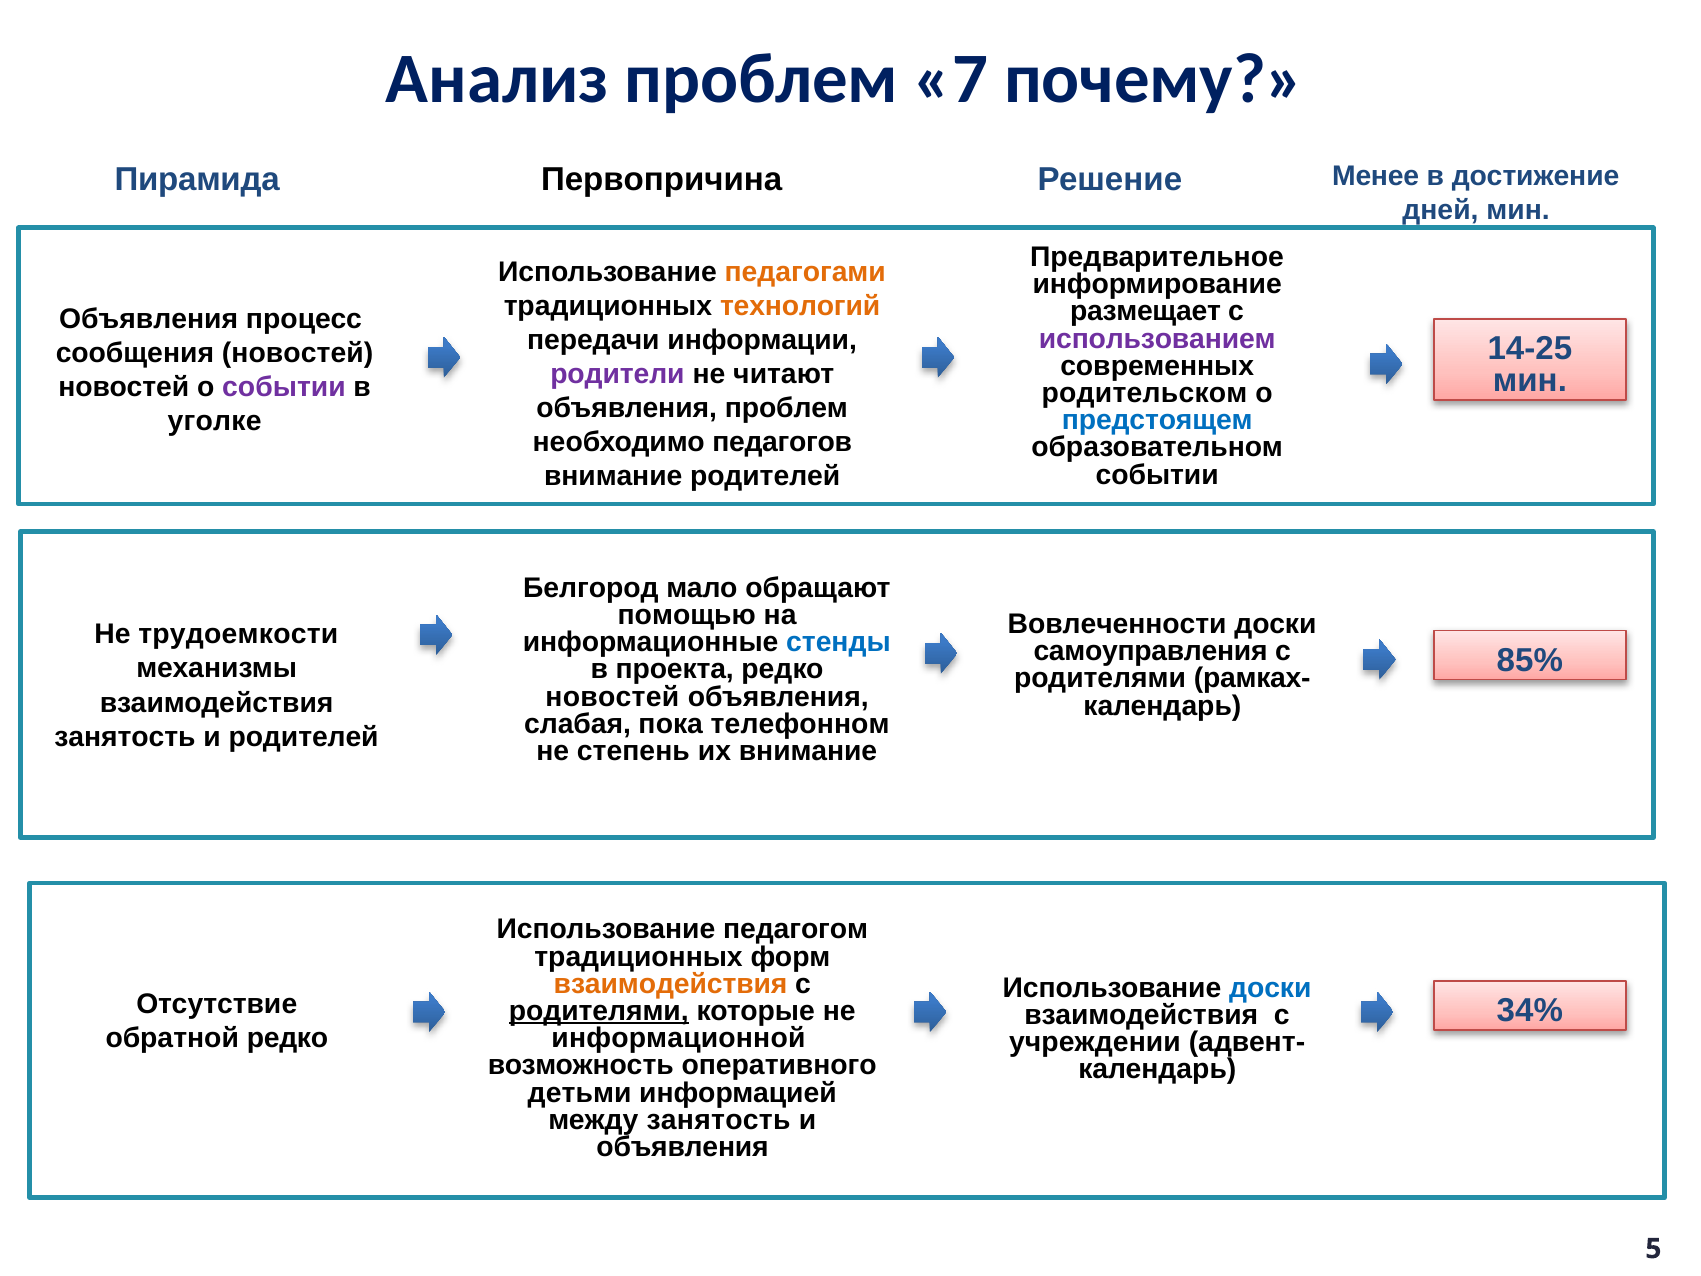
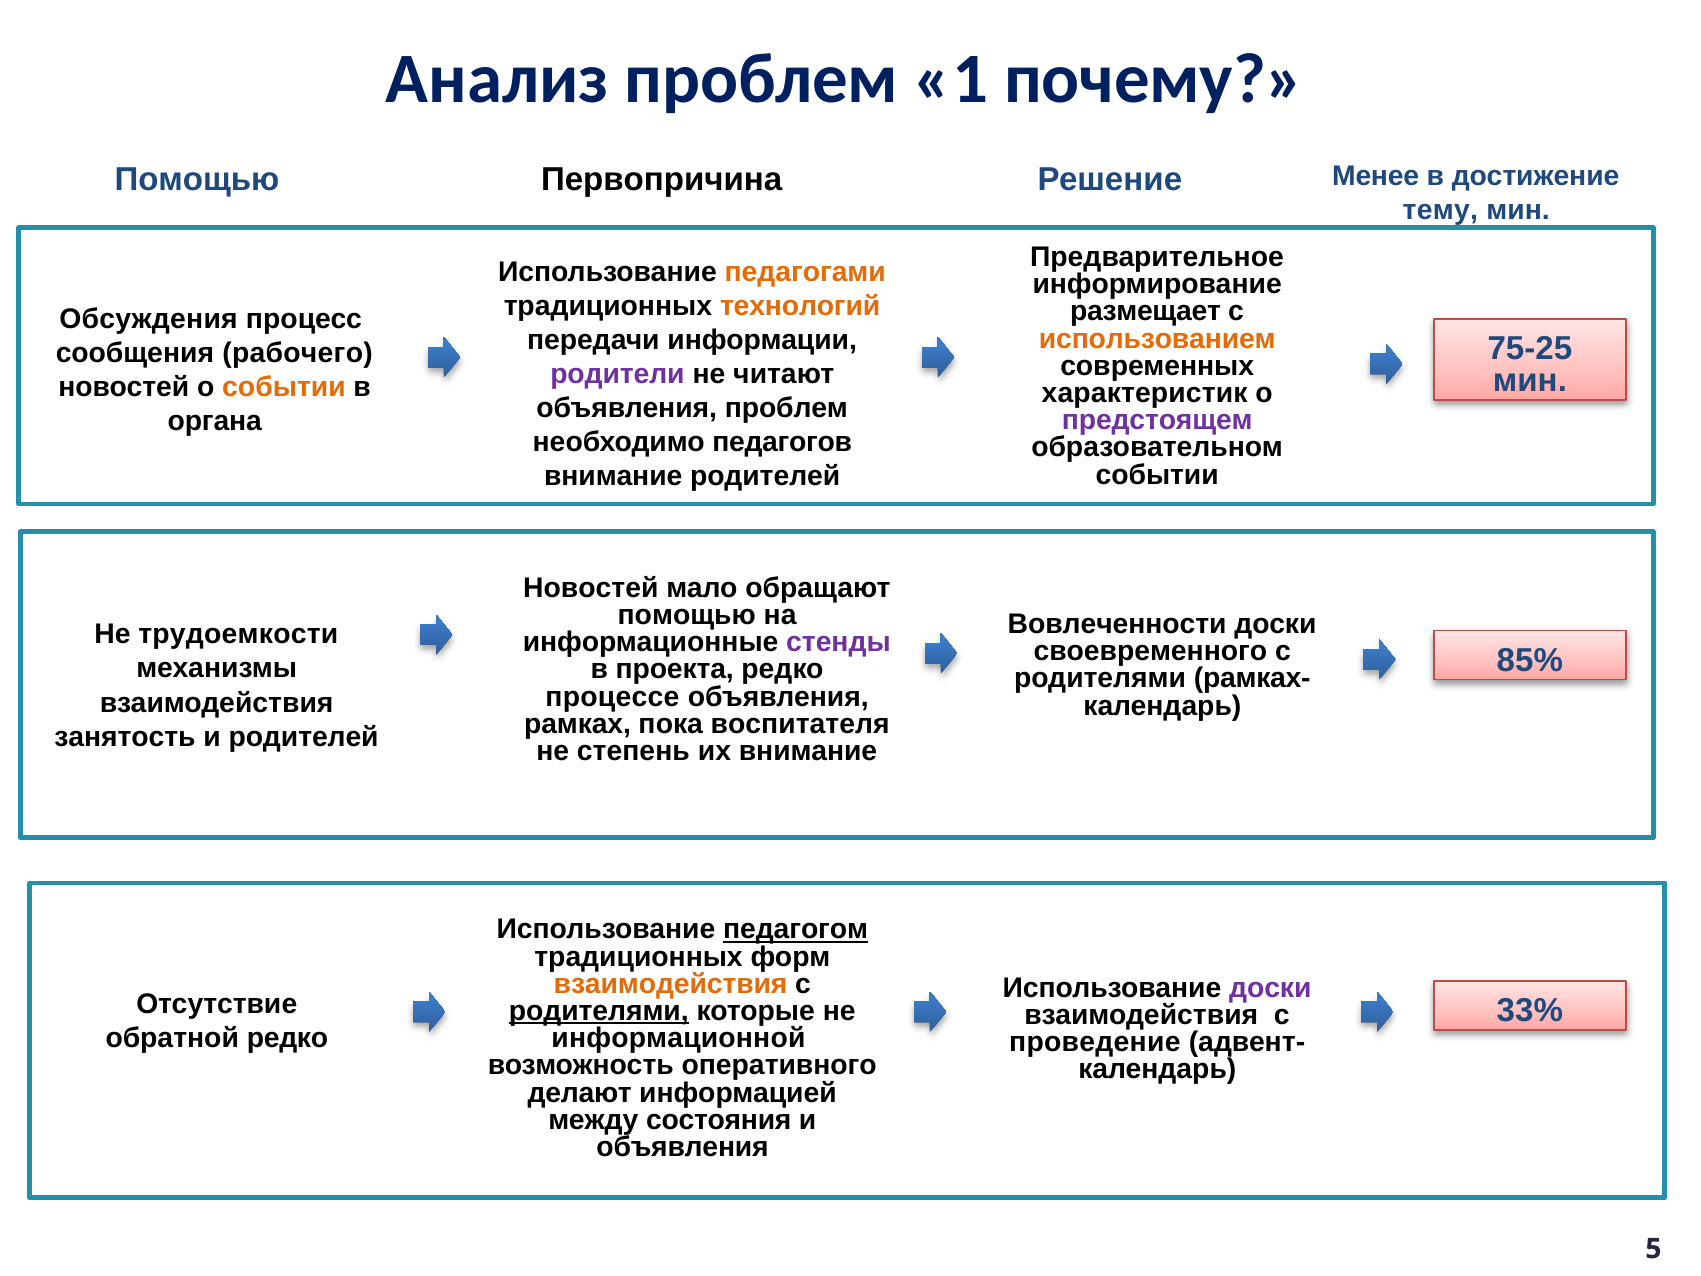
7: 7 -> 1 (951, 79)
Пирамида: Пирамида -> Помощью (197, 179)
дней: дней -> тему (1440, 210)
Объявления: Объявления -> Обсуждения (149, 319)
использованием colour: purple -> orange (1157, 339)
14-25: 14-25 -> 75-25 (1530, 349)
сообщения новостей: новостей -> рабочего (298, 353)
событии colour: purple -> orange (284, 387)
родительском: родительском -> характеристик (1145, 393)
предстоящем colour: blue -> purple (1157, 420)
уголке: уголке -> органа (215, 421)
Белгород: Белгород -> Новостей (591, 588)
стенды colour: blue -> purple (838, 642)
самоуправления: самоуправления -> своевременного (1150, 651)
новостей: новостей -> процессе (612, 697)
слабая: слабая -> рамках (578, 724)
телефонном: телефонном -> воспитателя (800, 724)
педагогом underline: none -> present (796, 929)
доски colour: blue -> purple (1270, 988)
34%: 34% -> 33% (1530, 1010)
учреждении: учреждении -> проведение (1095, 1042)
детьми: детьми -> делают (580, 1092)
между занятость: занятость -> состояния (719, 1120)
